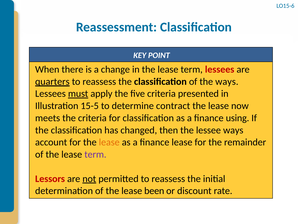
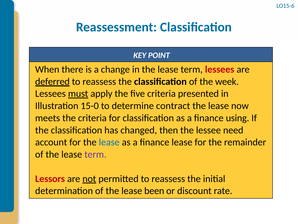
quarters: quarters -> deferred (52, 81)
the ways: ways -> week (227, 81)
15-5: 15-5 -> 15-0 (90, 106)
lessee ways: ways -> need (233, 130)
lease colour: orange -> blue (109, 142)
